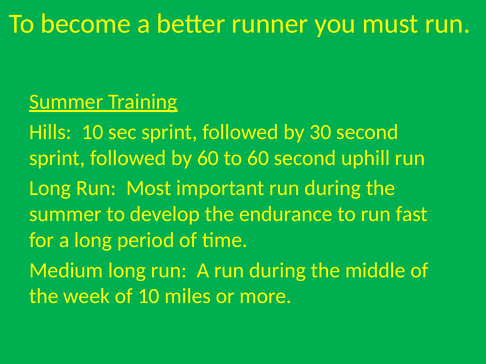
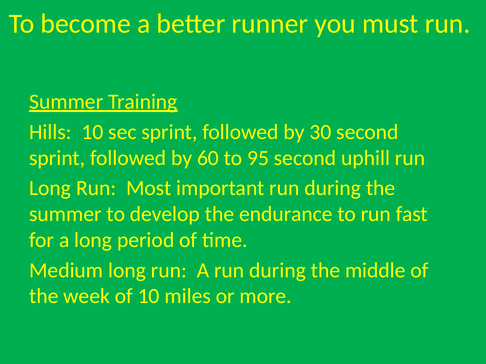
to 60: 60 -> 95 (258, 158)
